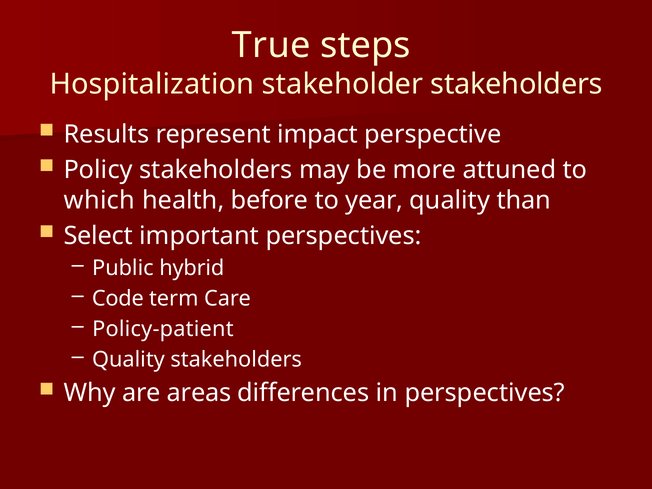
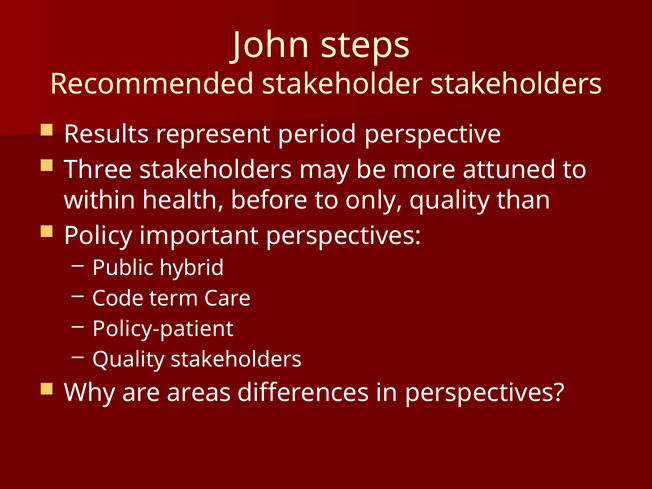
True: True -> John (271, 45)
Hospitalization: Hospitalization -> Recommended (152, 84)
impact: impact -> period (317, 134)
Policy: Policy -> Three (98, 170)
which: which -> within (100, 200)
year: year -> only (374, 200)
Select: Select -> Policy (98, 236)
